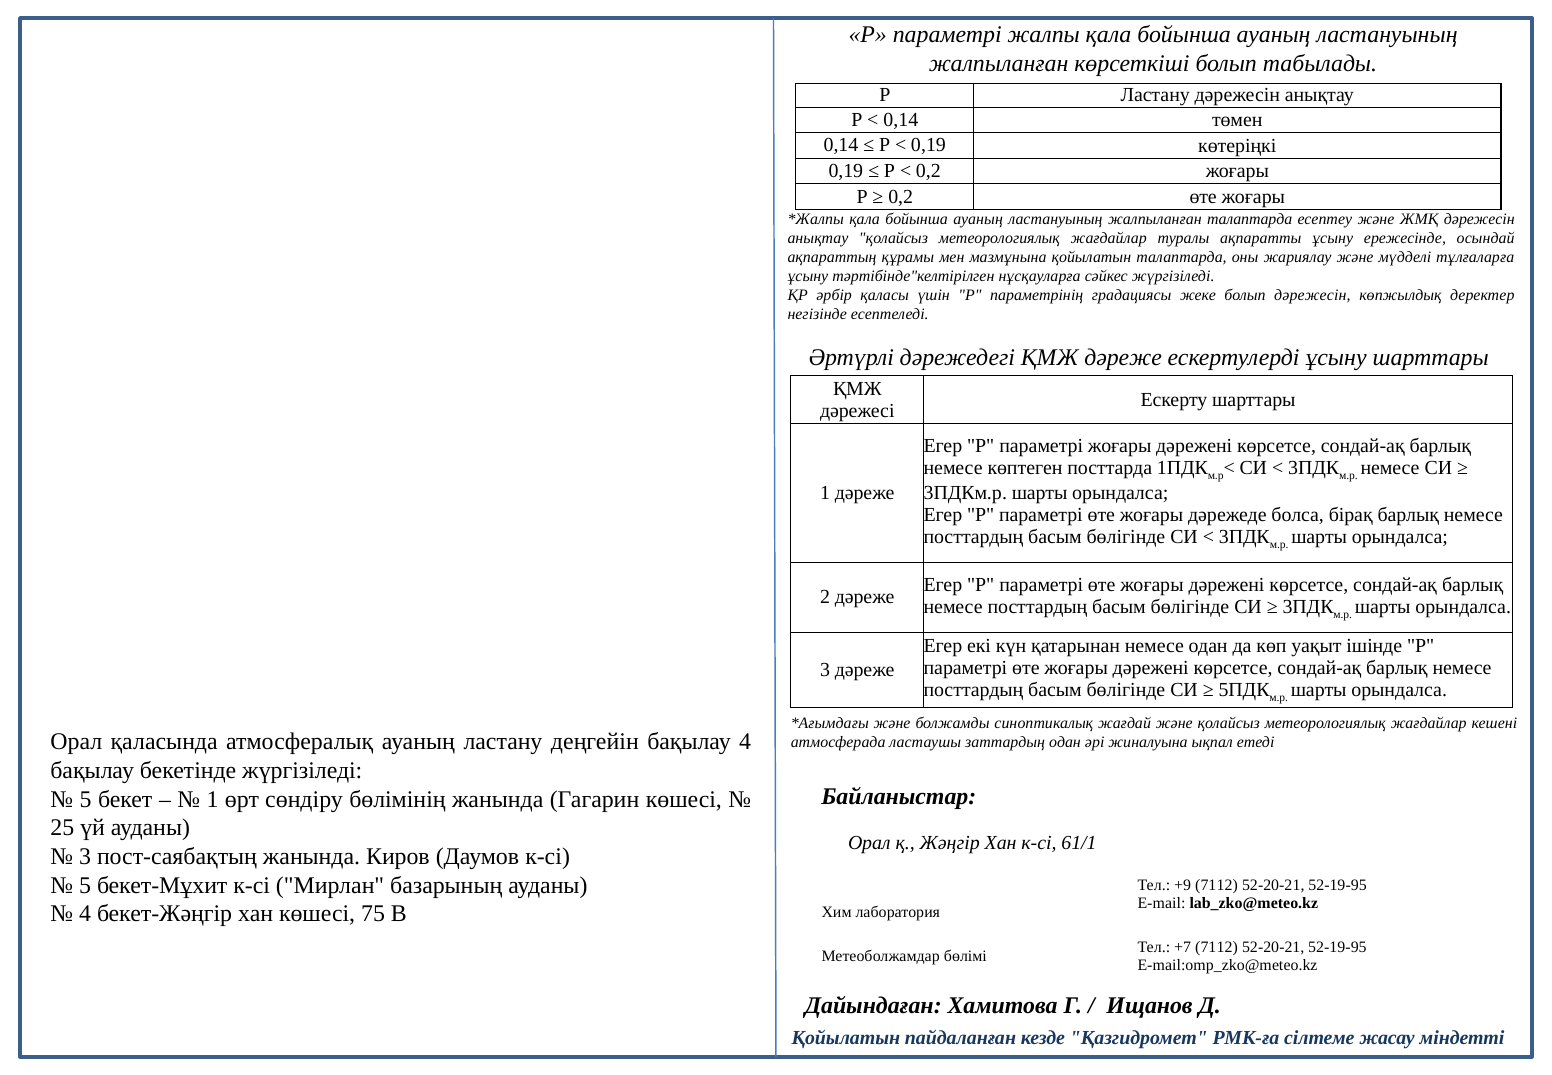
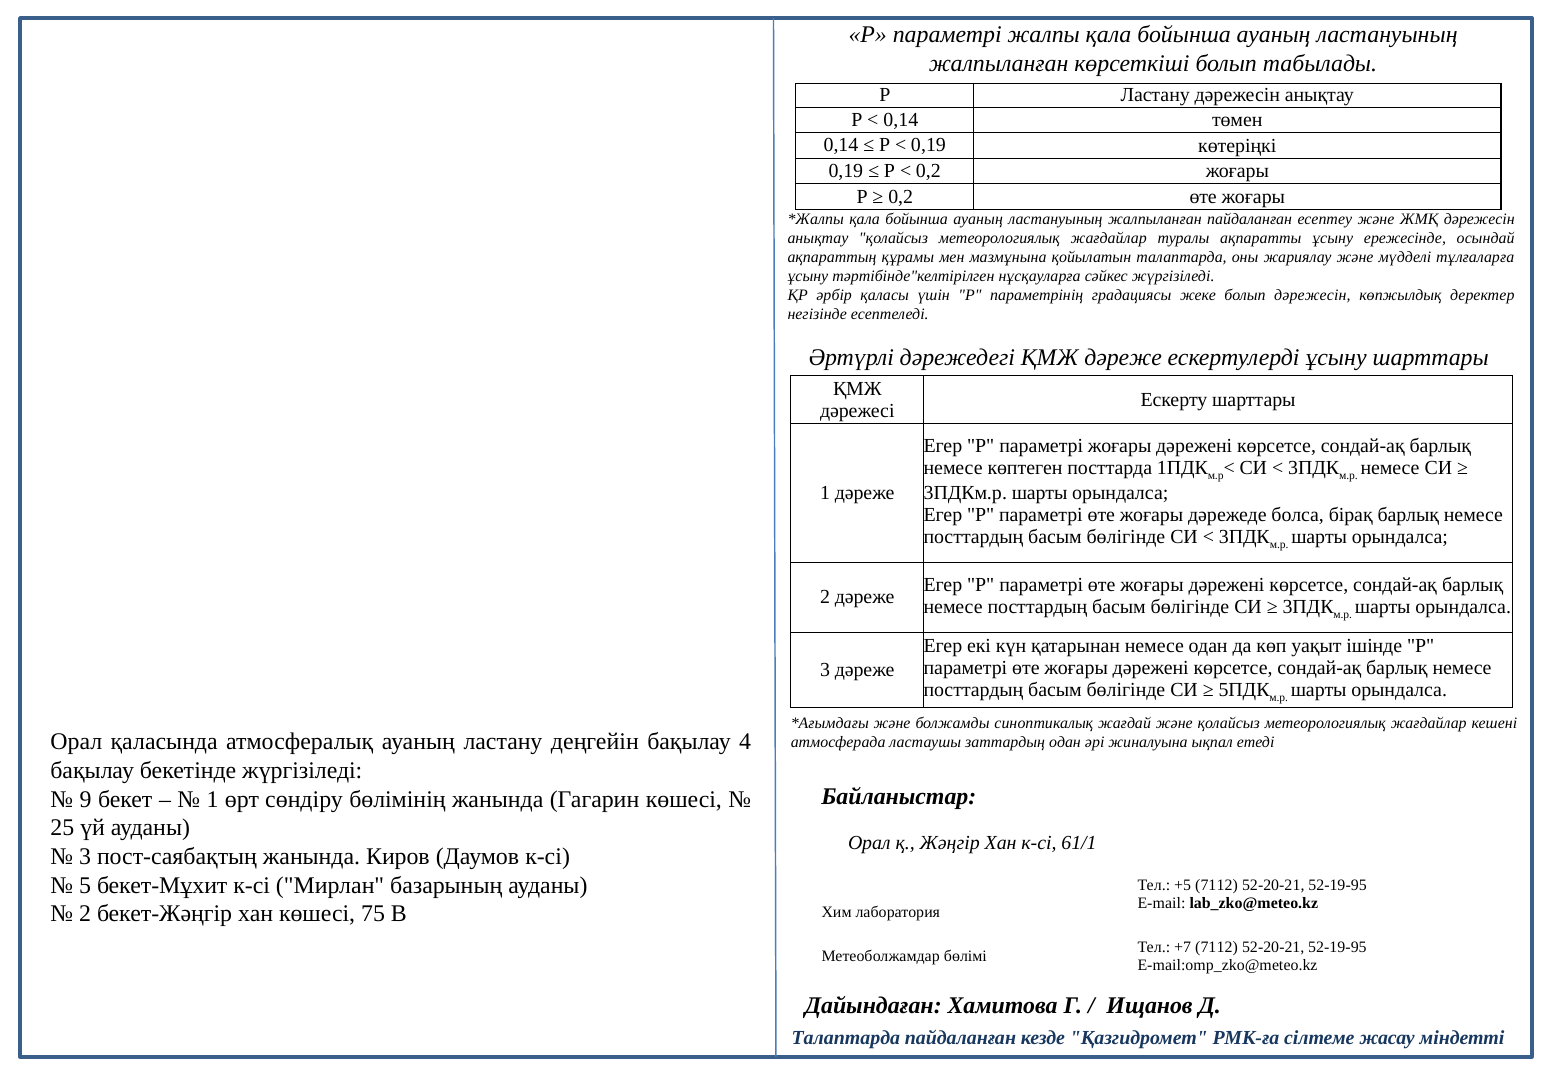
жалпыланған талаптарда: талаптарда -> пайдаланған (1250, 219)
5: 5 -> 9 (86, 799)
+9: +9 -> +5 (1183, 885)
4: 4 -> 2 (85, 914)
Қойылатын: Қойылатын -> Талаптарда (846, 1038)
